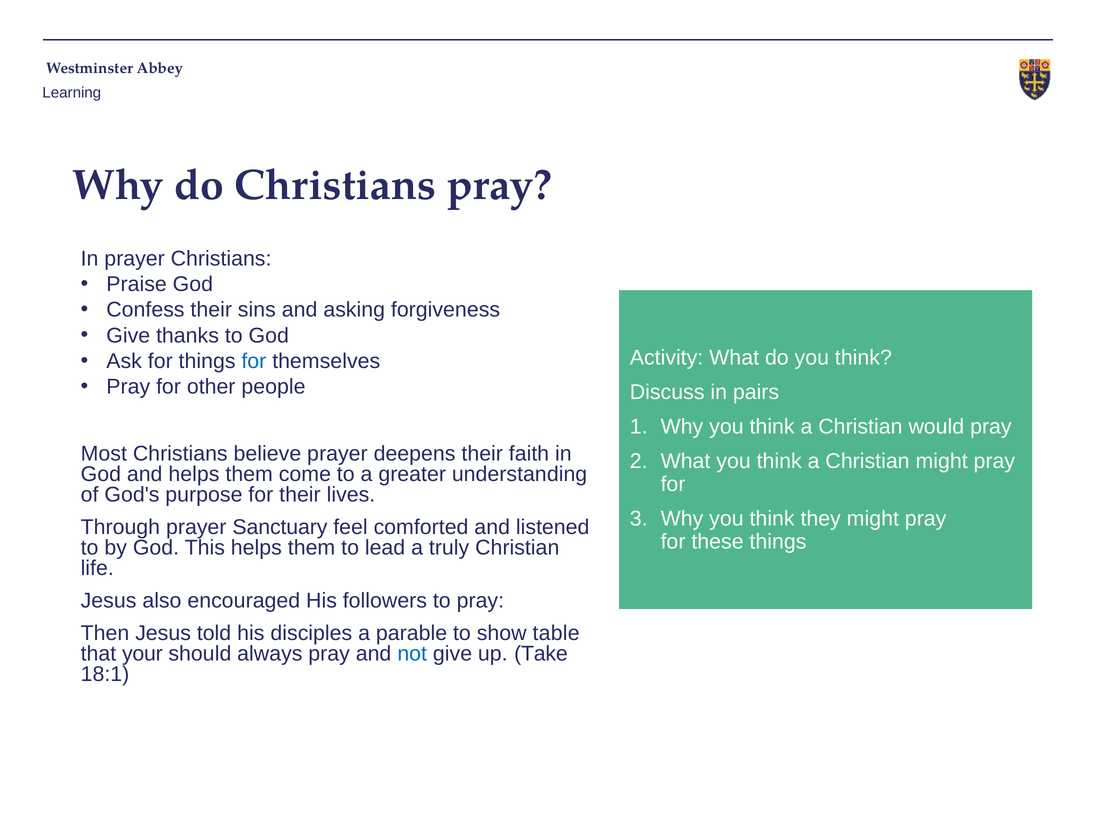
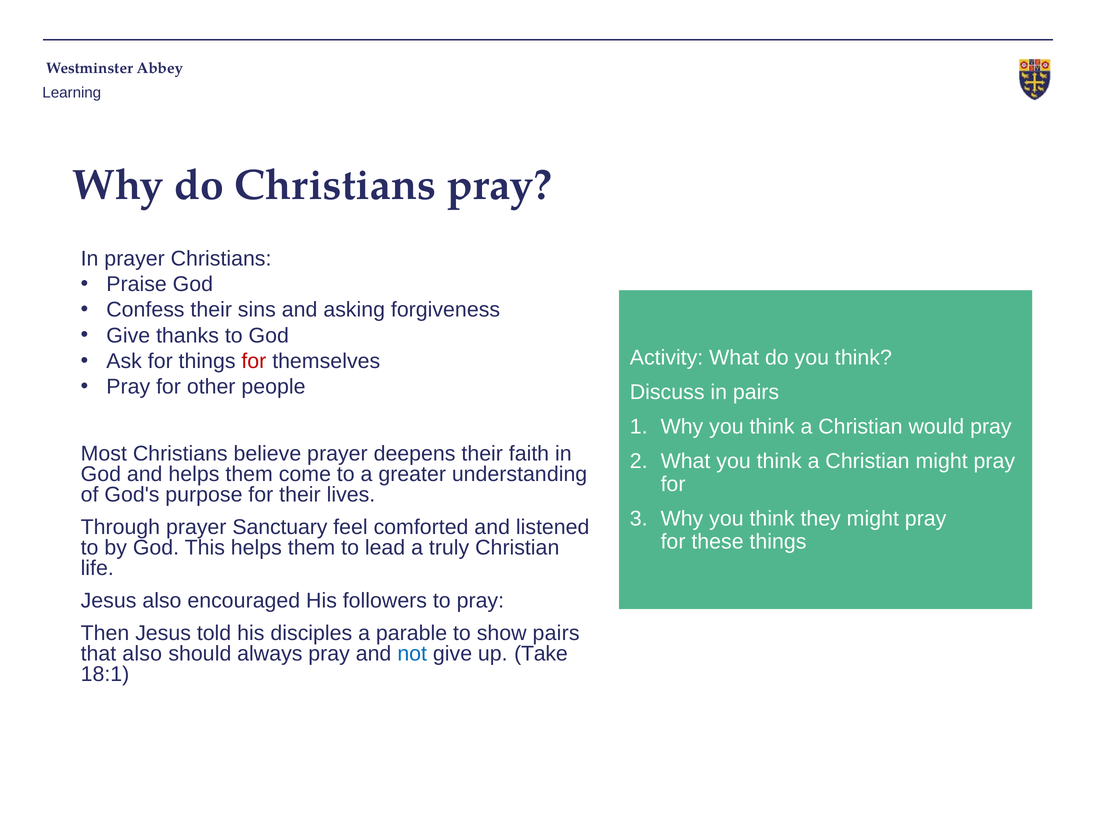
for colour: blue -> red (254, 361)
show table: table -> pairs (556, 633)
that your: your -> also (142, 654)
